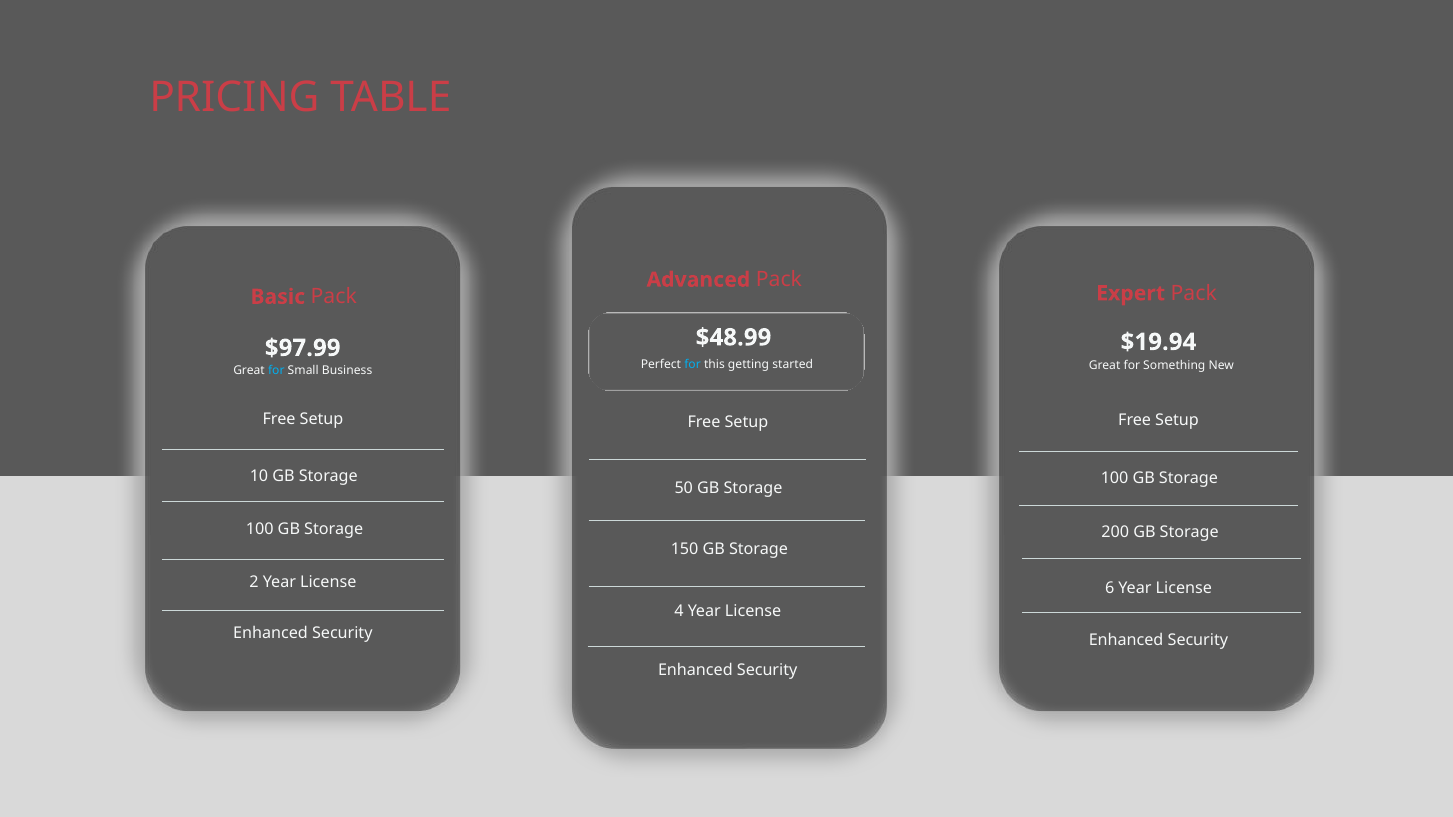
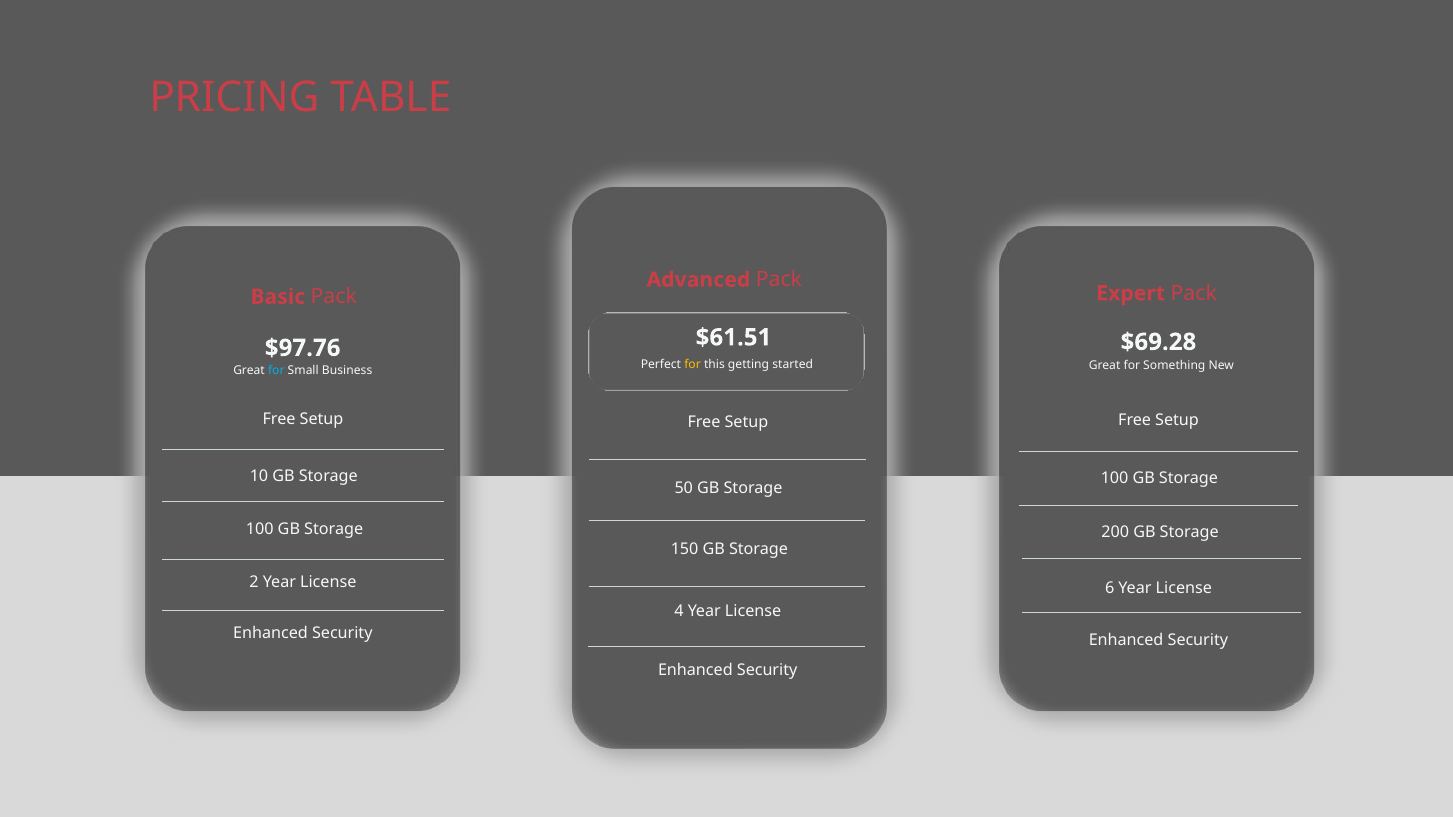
$48.99: $48.99 -> $61.51 (734, 338)
$19.94: $19.94 -> $69.28 (1158, 342)
$97.99: $97.99 -> $97.76 (303, 348)
for colour: light blue -> yellow (693, 365)
